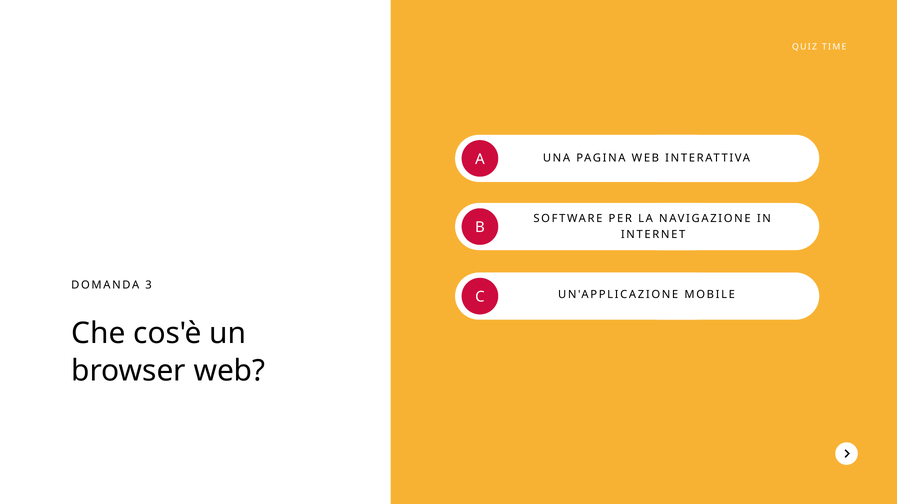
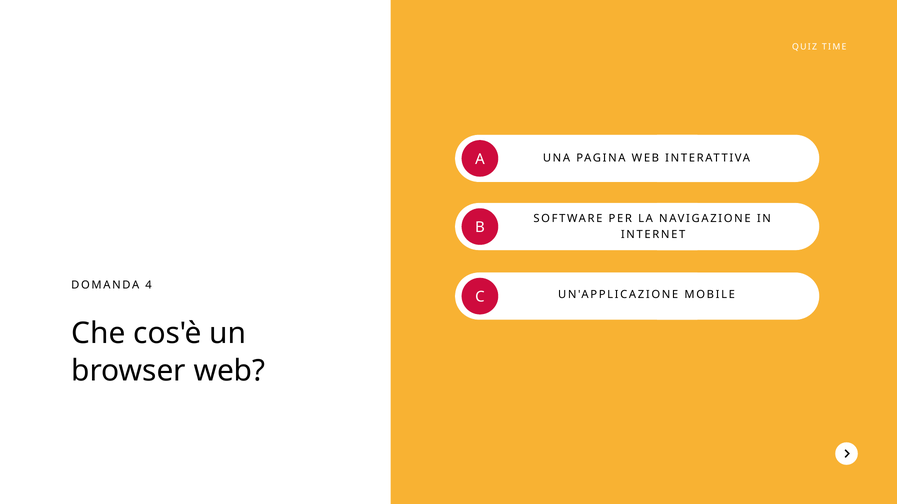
3: 3 -> 4 (149, 285)
